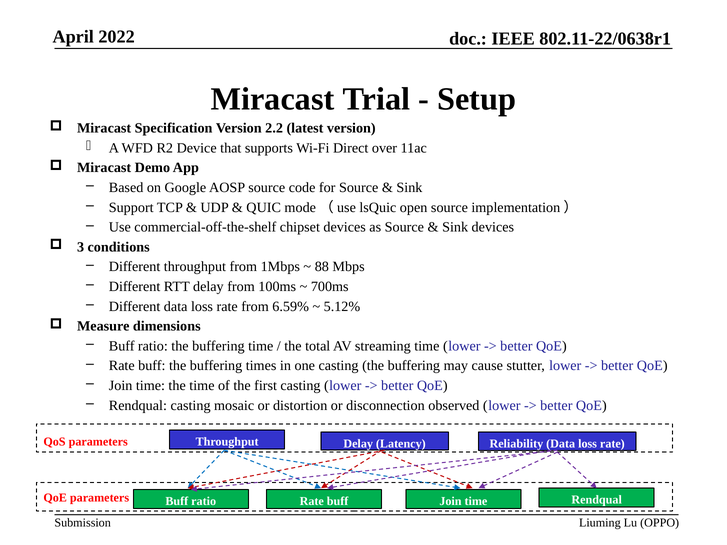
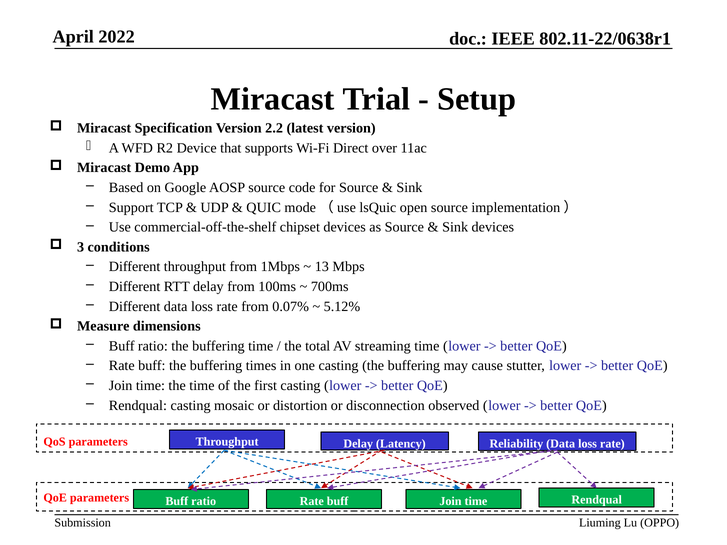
88: 88 -> 13 (322, 267)
6.59%: 6.59% -> 0.07% (291, 307)
